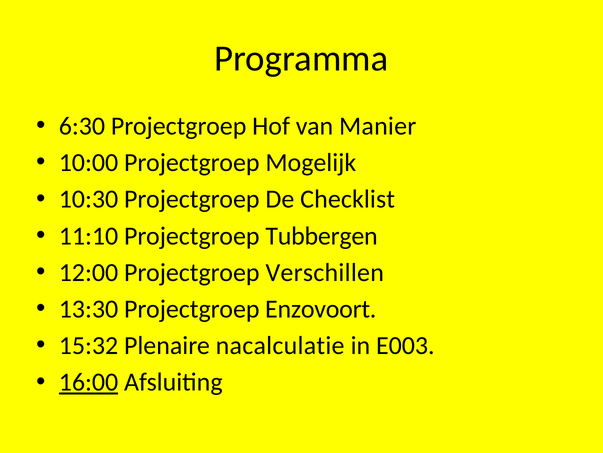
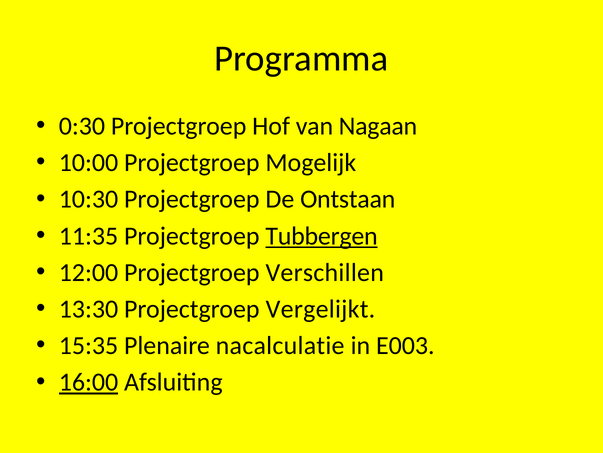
6:30: 6:30 -> 0:30 (82, 126)
Manier: Manier -> Nagaan (378, 126)
Checklist: Checklist -> Ontstaan (348, 199)
11:10: 11:10 -> 11:35 (89, 236)
Tubbergen underline: none -> present (322, 236)
Enzovoort: Enzovoort -> Vergelijkt (320, 309)
15:32: 15:32 -> 15:35 (89, 345)
